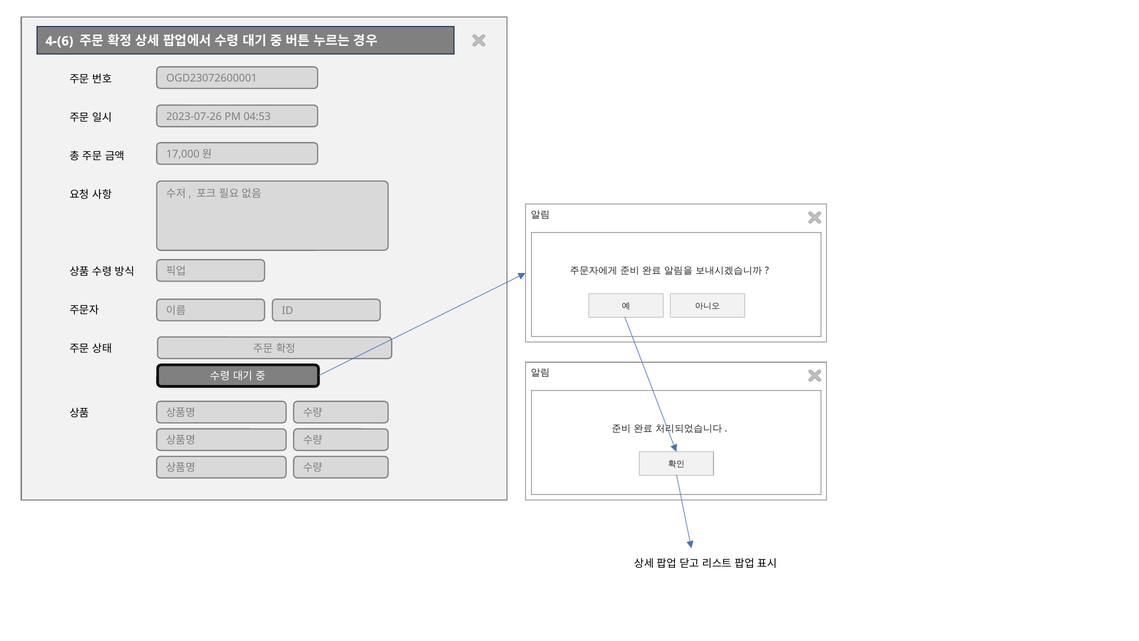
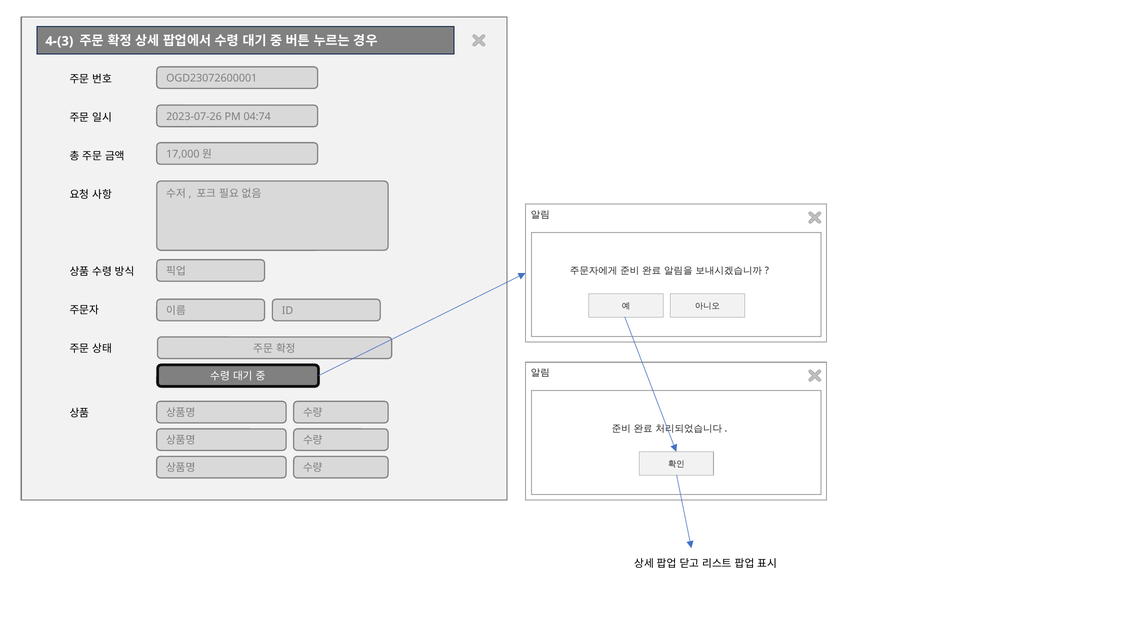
4-(6: 4-(6 -> 4-(3 (59, 41)
04:53: 04:53 -> 04:74 (257, 117)
